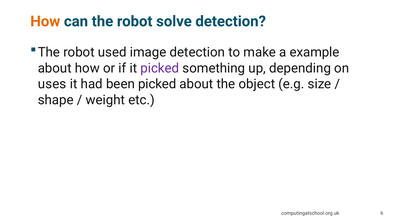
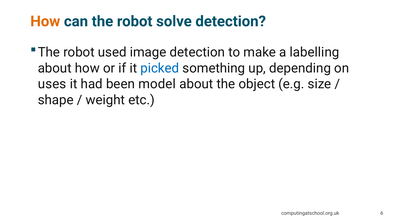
example: example -> labelling (314, 52)
picked colour: purple -> blue (160, 68)
been picked: picked -> model (157, 84)
